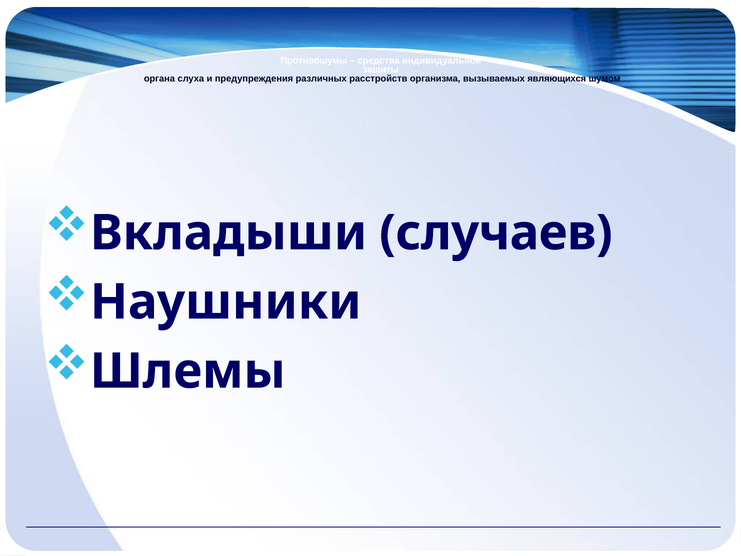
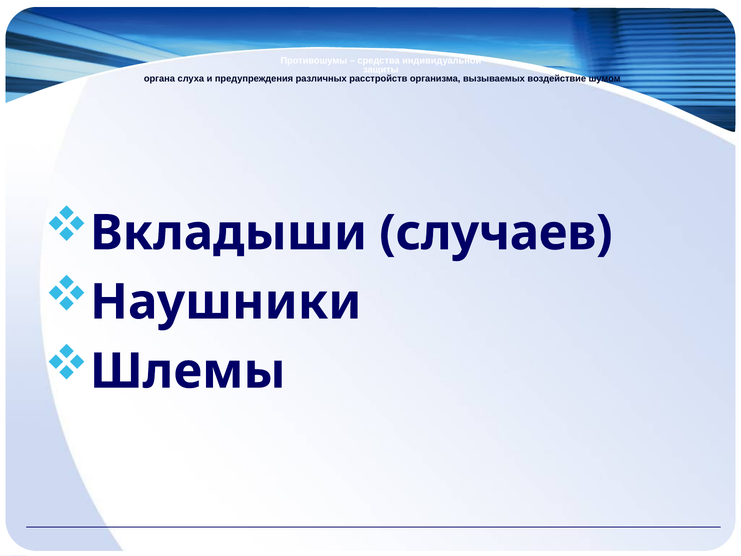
являющихся: являющихся -> воздействие (557, 79)
